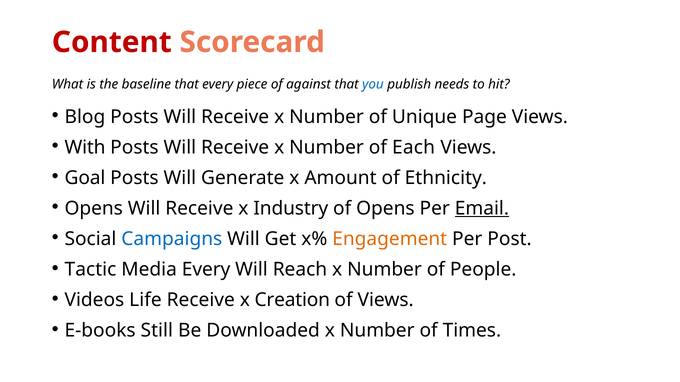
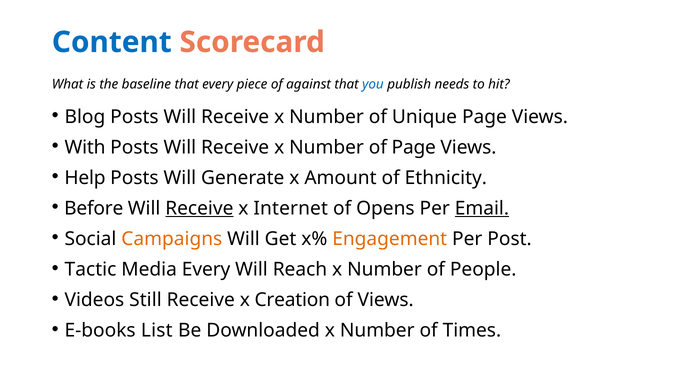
Content colour: red -> blue (112, 42)
of Each: Each -> Page (414, 147)
Goal: Goal -> Help (85, 178)
Opens: Opens -> Before (94, 209)
Receive underline: none -> present (199, 209)
Industry: Industry -> Internet (291, 209)
Campaigns colour: blue -> orange (172, 239)
Life: Life -> Still (145, 300)
Still: Still -> List (157, 331)
